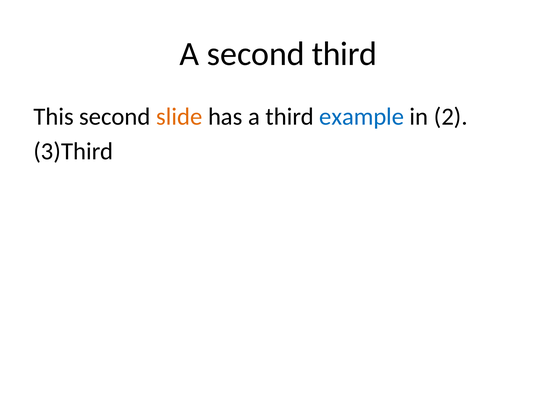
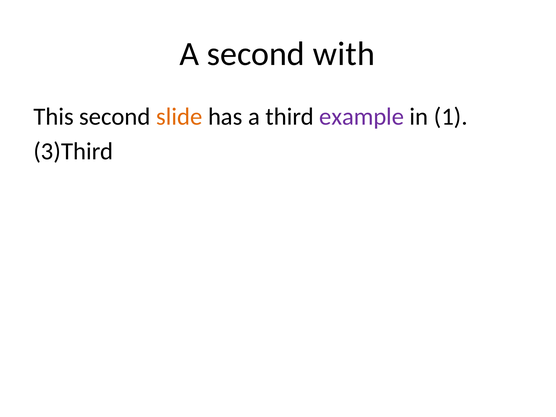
second third: third -> with (344, 54)
example colour: blue -> purple (362, 117)
2: 2 -> 1 (451, 117)
